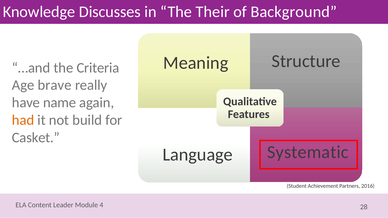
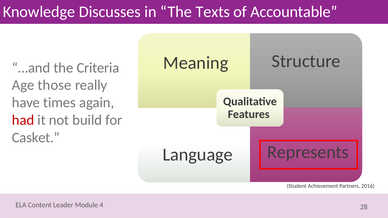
Their: Their -> Texts (213, 12)
Background: Background -> Accountable (294, 12)
brave: brave -> those (55, 85)
name: name -> times (60, 103)
had colour: orange -> red (23, 120)
Systematic: Systematic -> Represents (308, 152)
